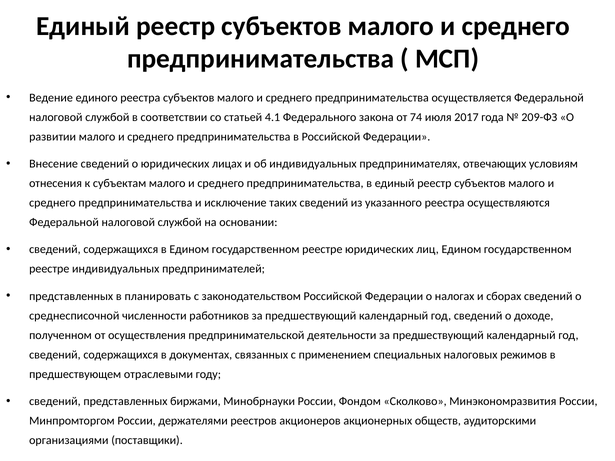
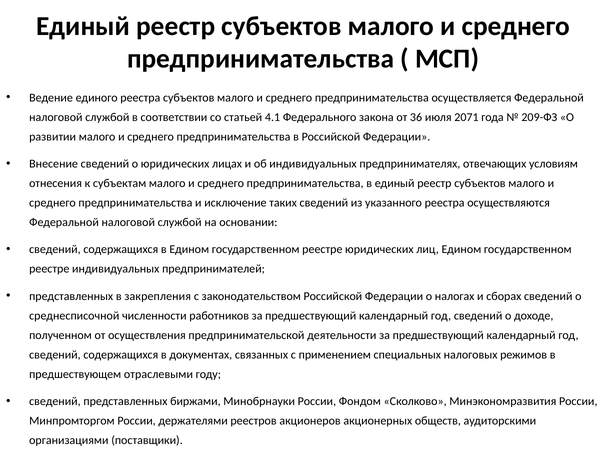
74: 74 -> 36 (416, 117)
2017: 2017 -> 2071 (466, 117)
планировать: планировать -> закрепления (158, 296)
